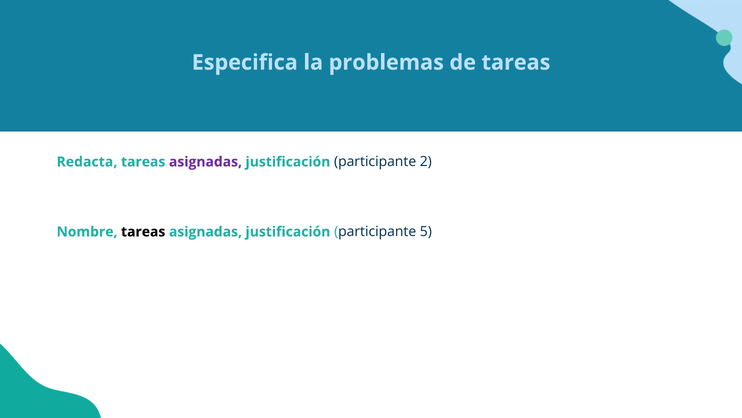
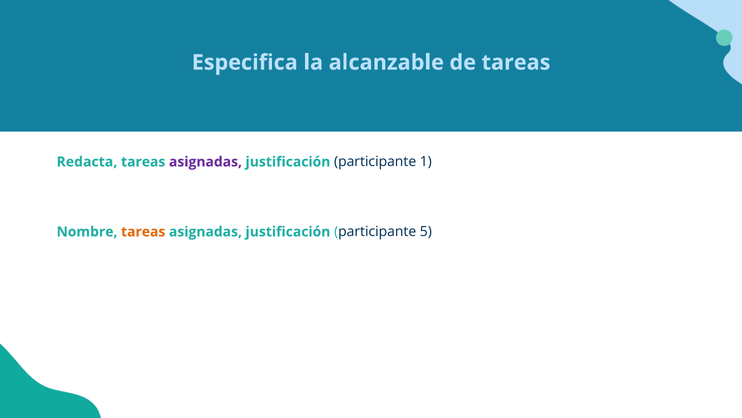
problemas: problemas -> alcanzable (386, 62)
2: 2 -> 1 (426, 162)
tareas colour: black -> orange (143, 231)
